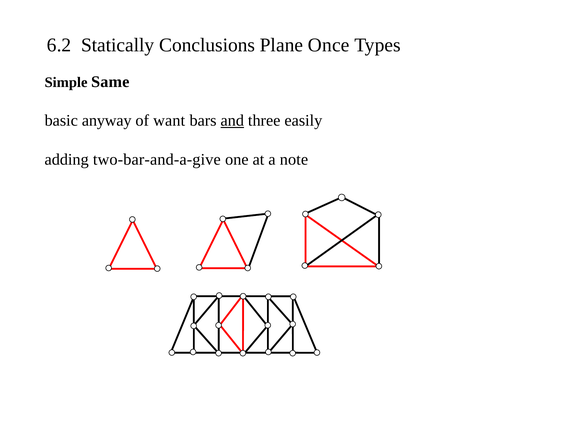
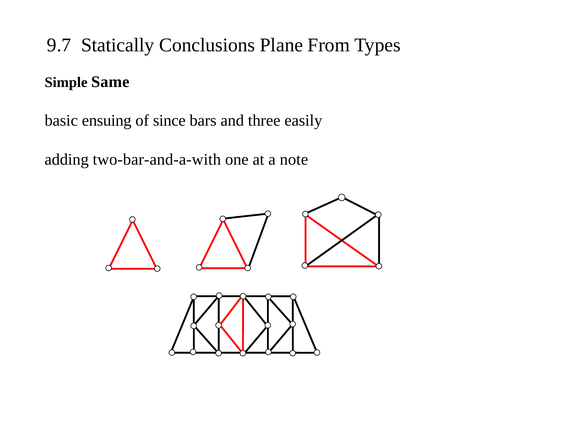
6.2: 6.2 -> 9.7 (59, 45)
Once: Once -> From (329, 45)
anyway: anyway -> ensuing (107, 121)
want: want -> since (169, 121)
and underline: present -> none (232, 121)
two-bar-and-a-give: two-bar-and-a-give -> two-bar-and-a-with (157, 159)
